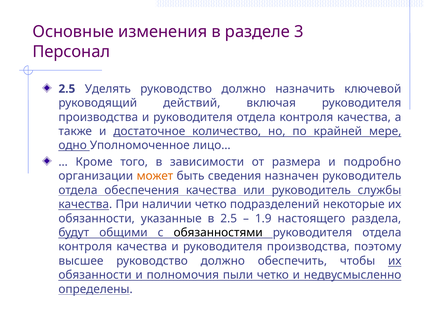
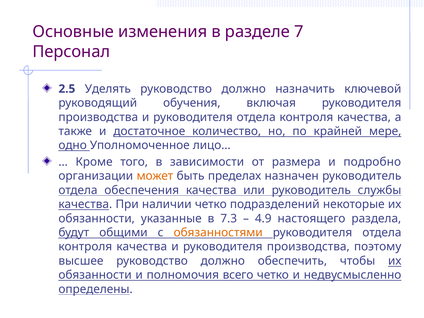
3: 3 -> 7 (299, 32)
действий: действий -> обучения (192, 103)
сведения: сведения -> пределах (235, 176)
в 2.5: 2.5 -> 7.3 (229, 218)
1.9: 1.9 -> 4.9 (263, 218)
обязанностями colour: black -> orange (218, 233)
пыли: пыли -> всего (238, 275)
